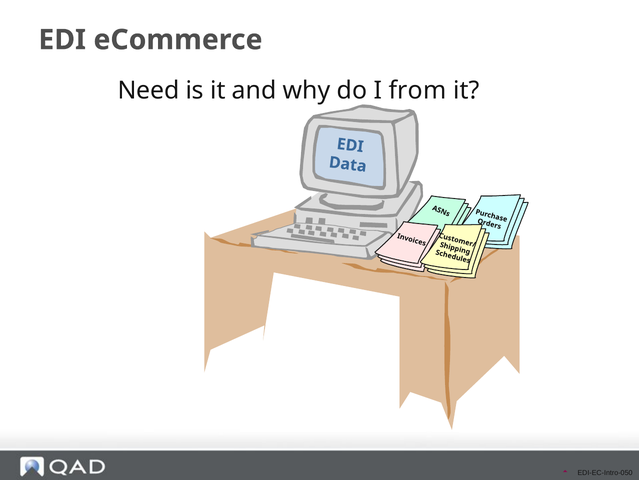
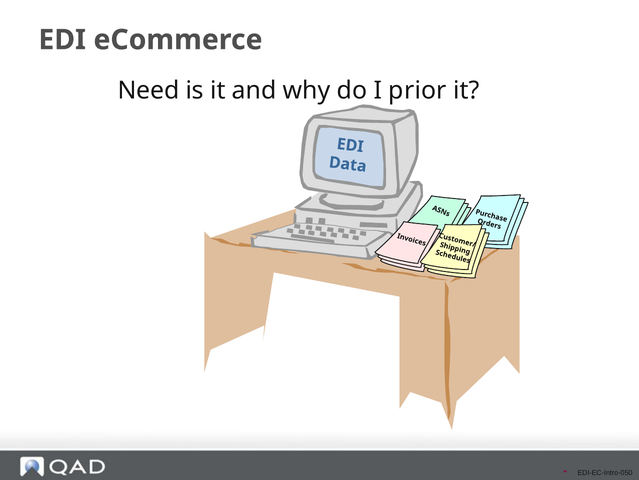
from: from -> prior (418, 90)
